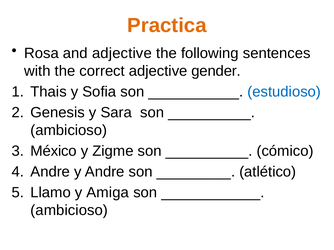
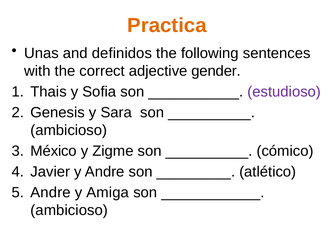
Rosa: Rosa -> Unas (41, 53)
and adjective: adjective -> definidos (122, 53)
estudioso colour: blue -> purple (284, 92)
Andre: Andre -> Javier (50, 172)
Llamo: Llamo -> Andre (51, 193)
